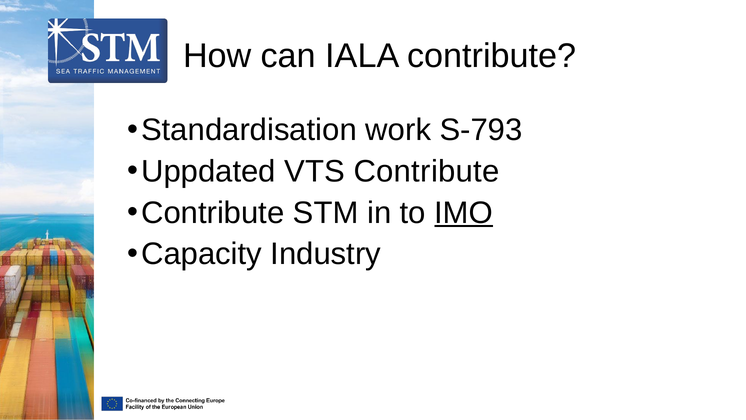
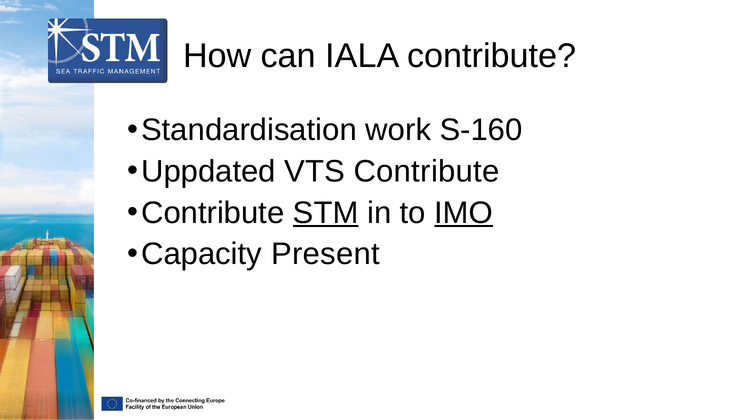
S-793: S-793 -> S-160 (481, 130)
STM underline: none -> present (326, 213)
Industry: Industry -> Present (326, 254)
